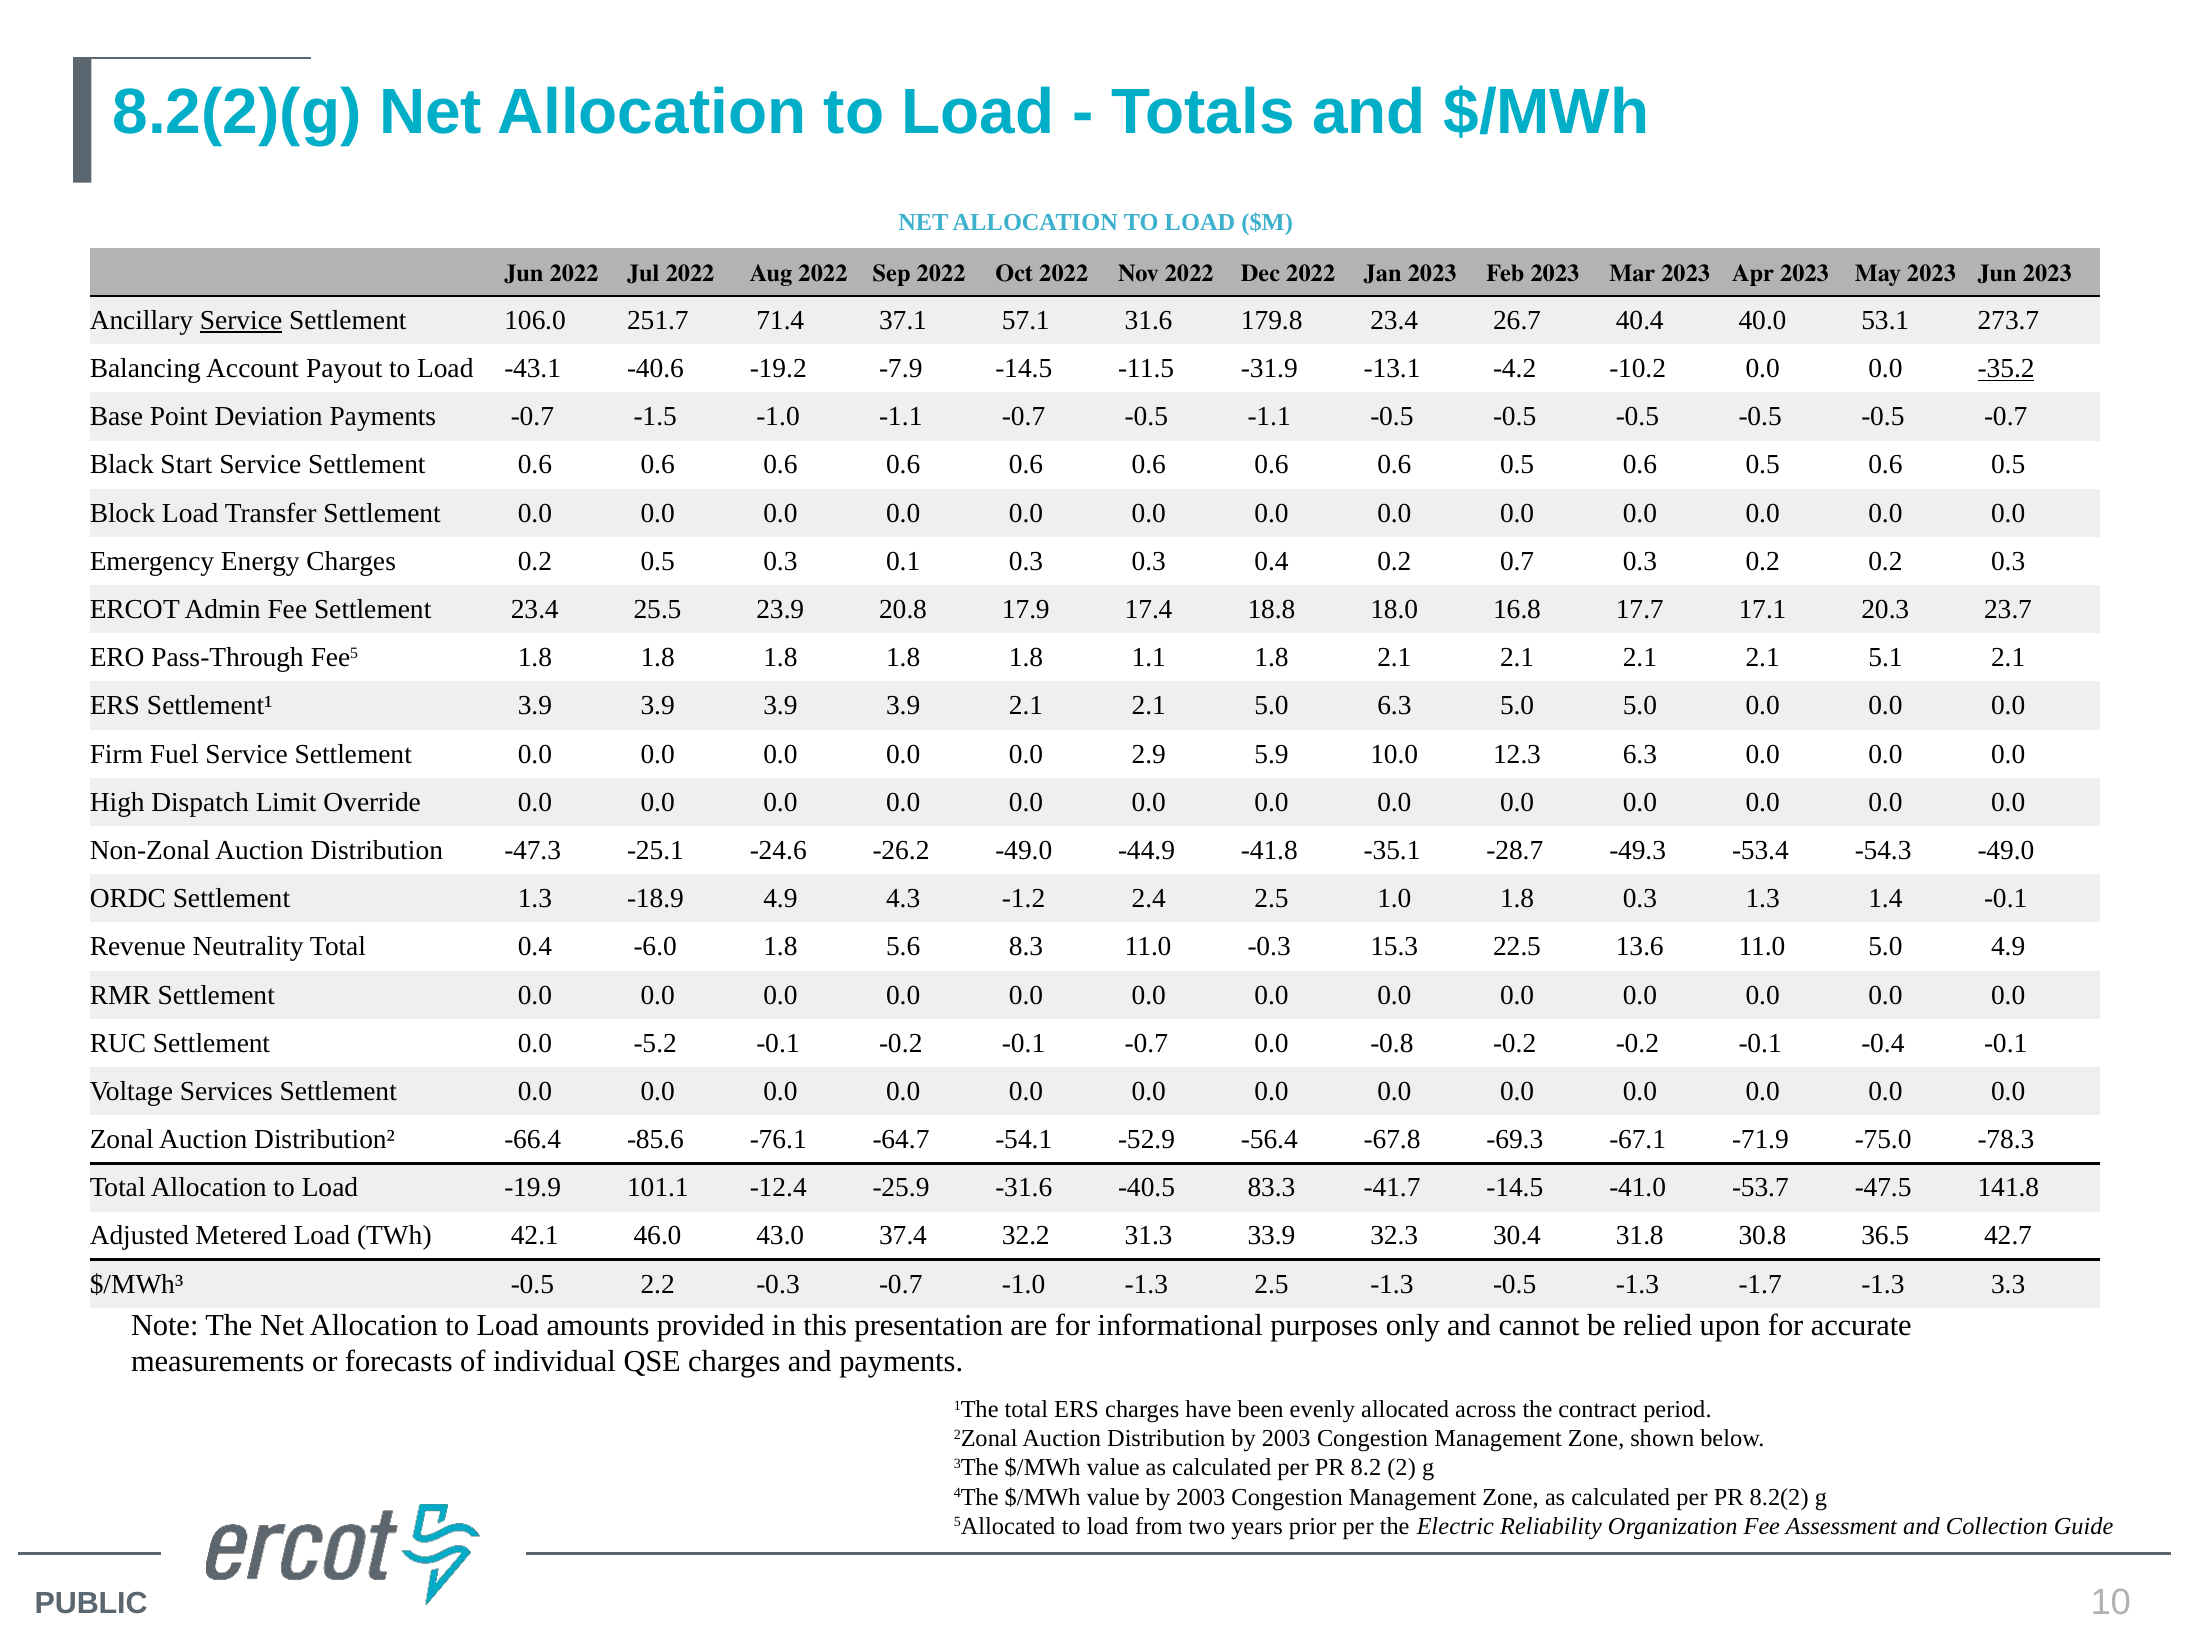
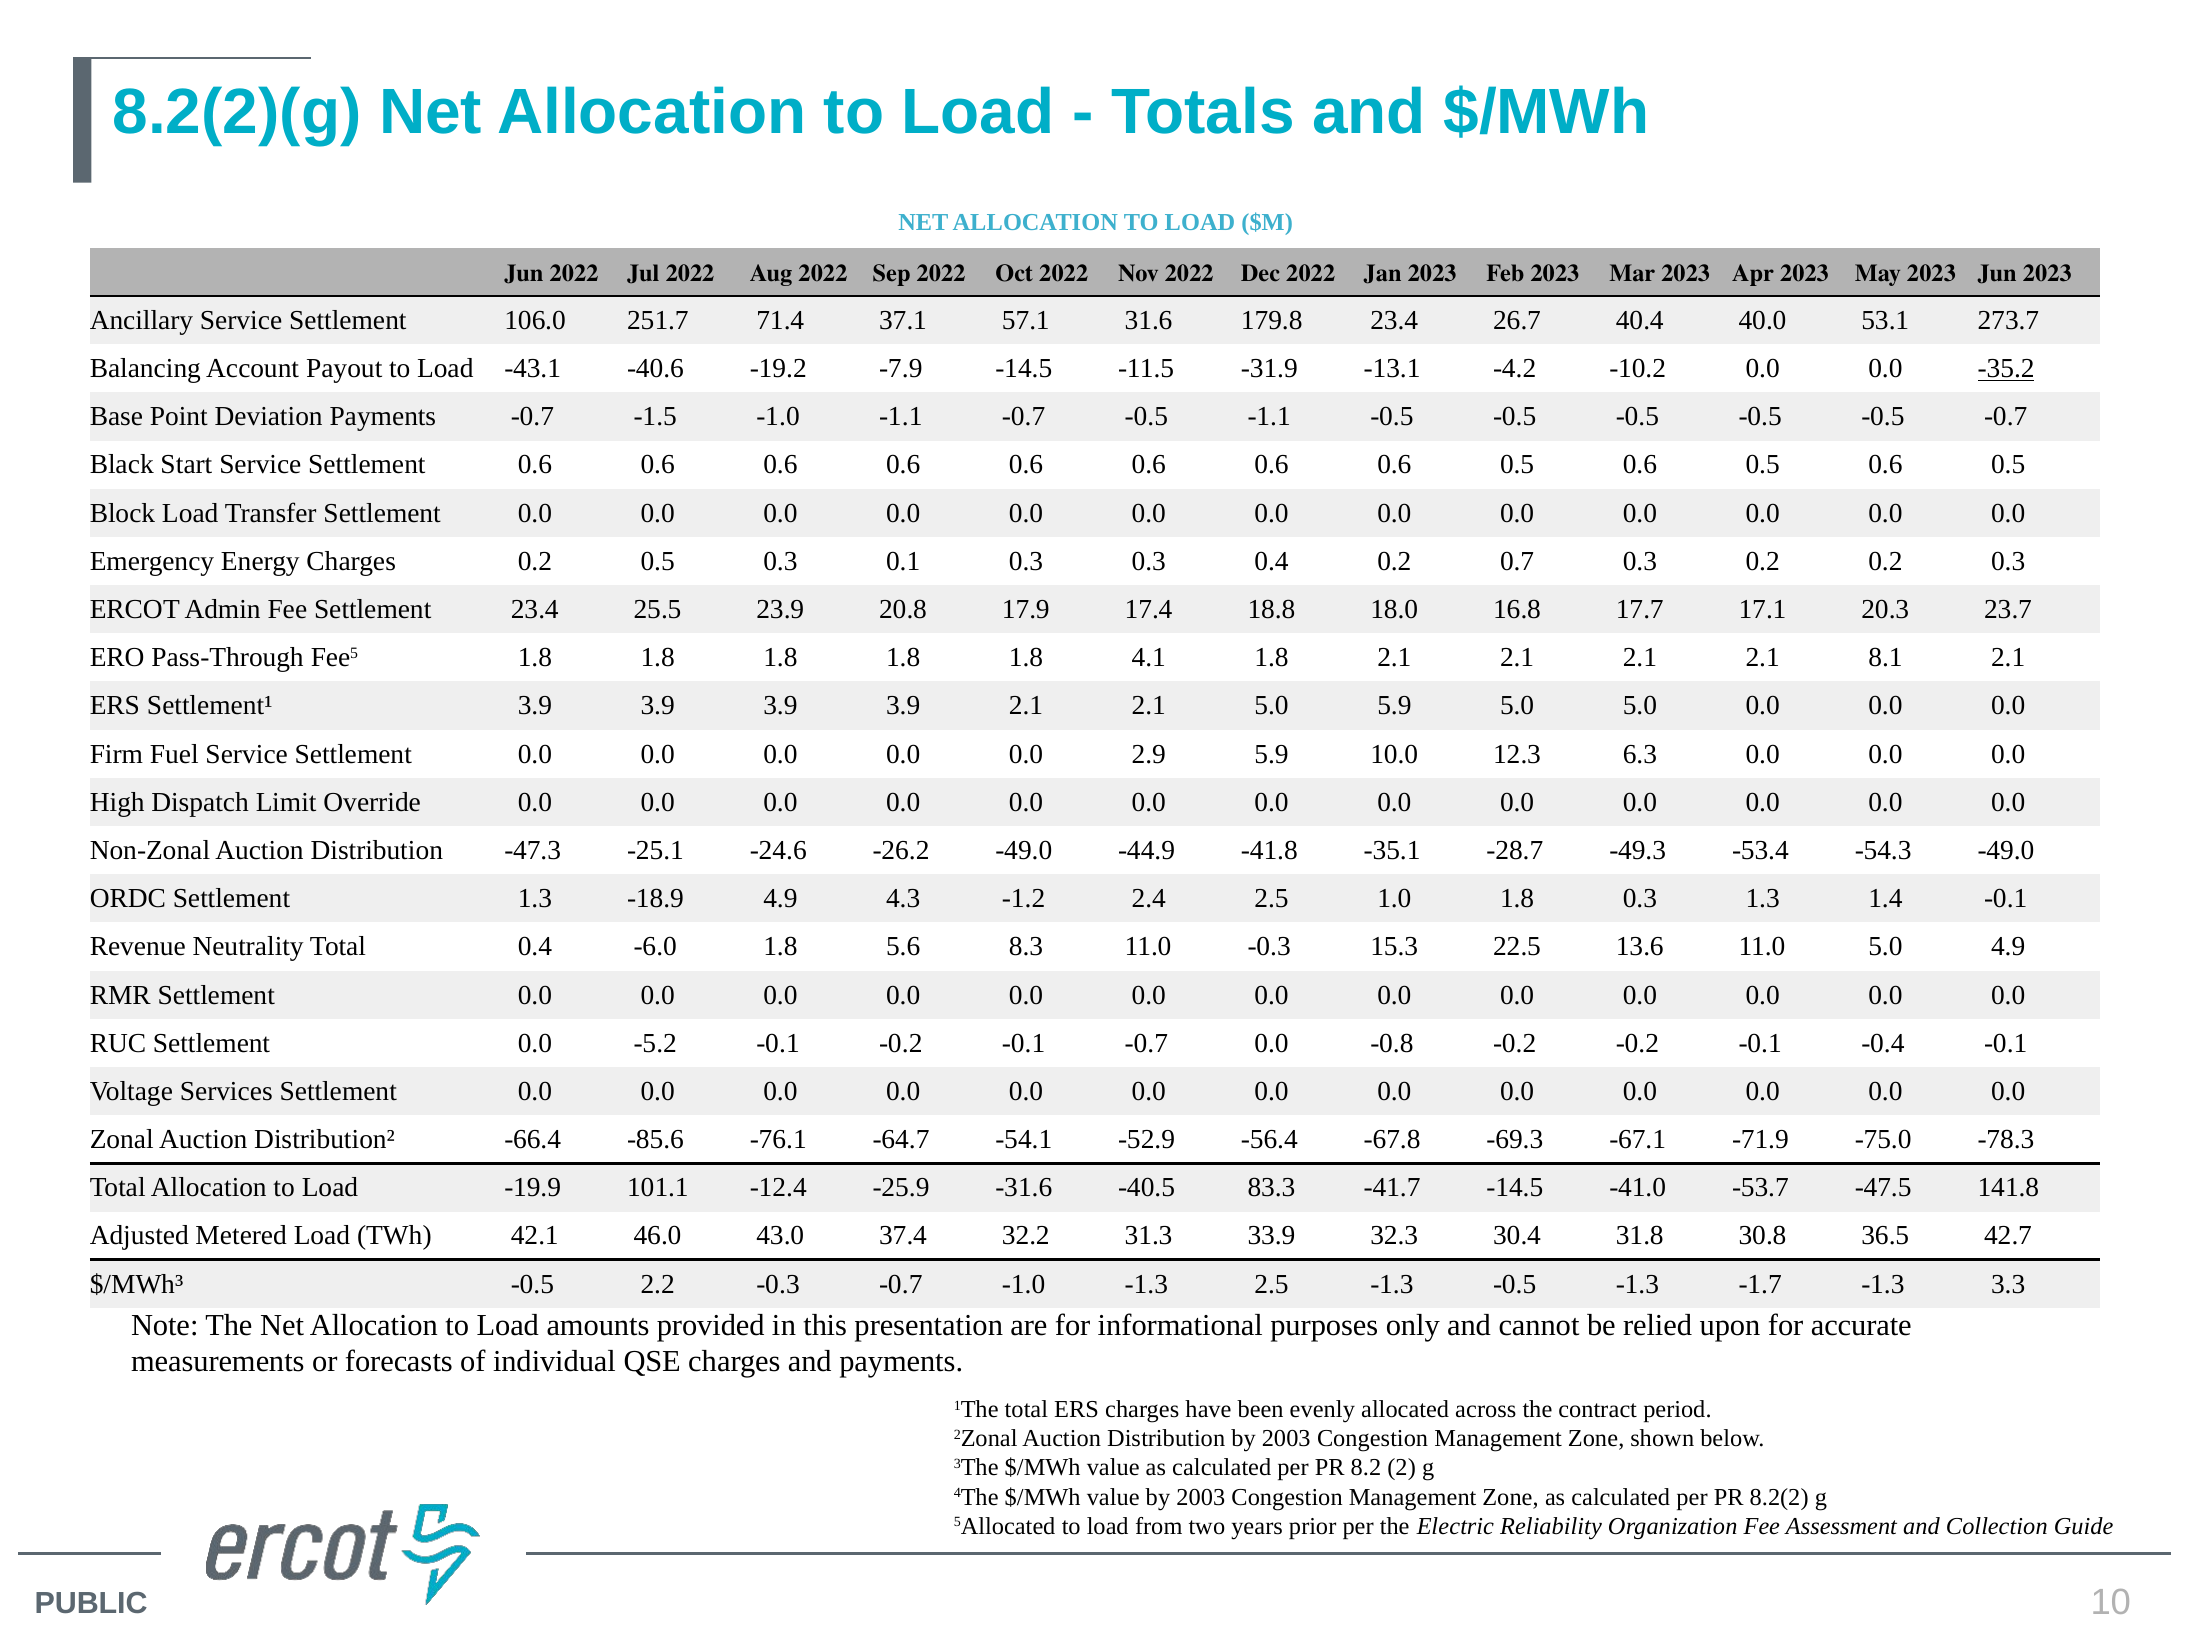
Service underline: present -> none (241, 320)
1.1: 1.1 -> 4.1 (1149, 658)
5.1: 5.1 -> 8.1 (1885, 658)
5.0 6.3: 6.3 -> 5.9 (1394, 706)
